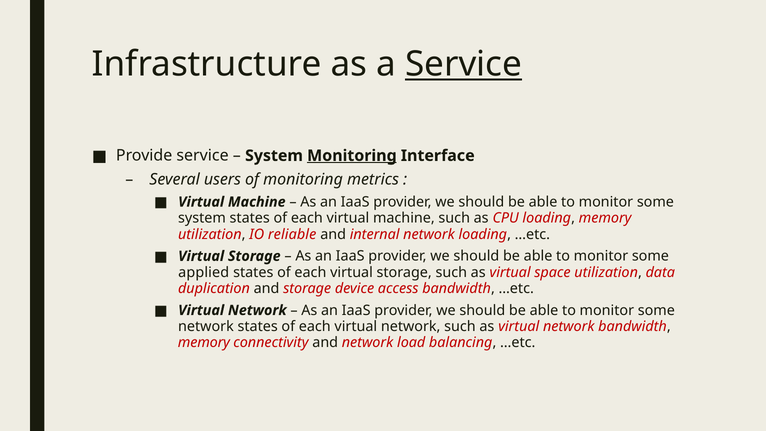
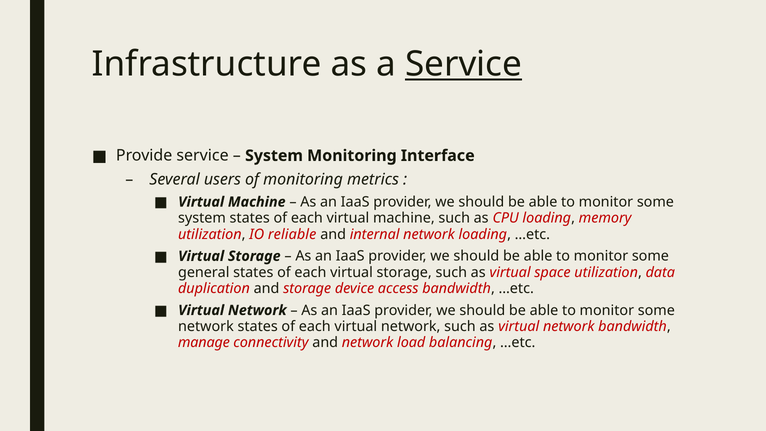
Monitoring underline: present -> none (352, 156)
applied: applied -> general (204, 272)
memory: memory -> manage (204, 343)
